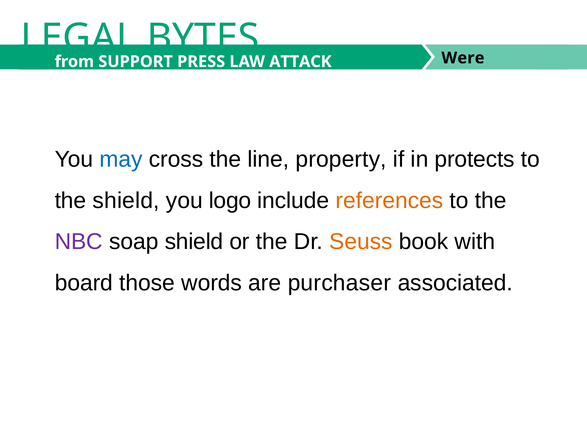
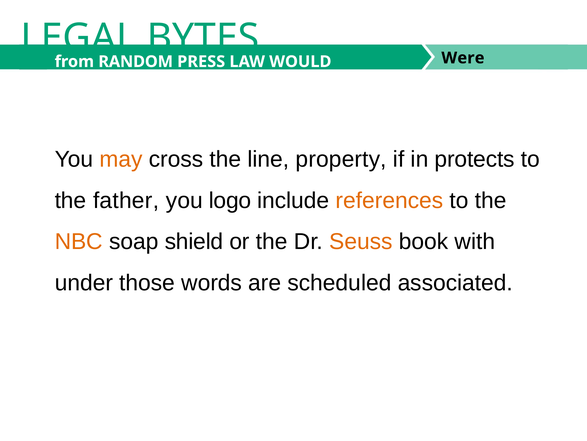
SUPPORT: SUPPORT -> RANDOM (136, 62)
ATTACK: ATTACK -> WOULD (300, 62)
may colour: blue -> orange (121, 159)
the shield: shield -> father (126, 200)
NBC colour: purple -> orange (79, 241)
board: board -> under (84, 282)
purchaser: purchaser -> scheduled (339, 282)
